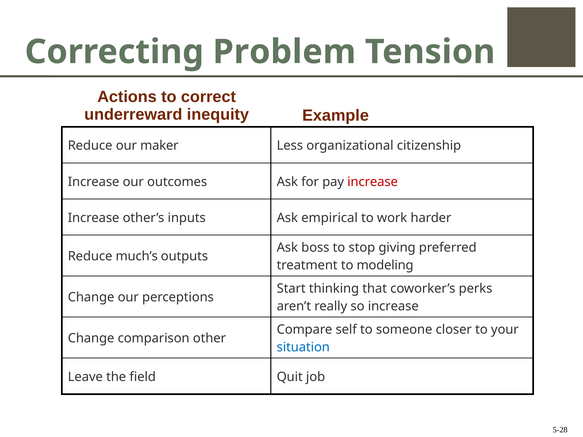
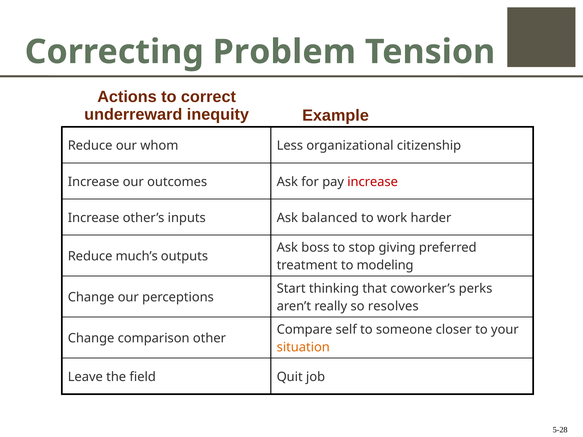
maker: maker -> whom (159, 146)
empirical: empirical -> balanced (329, 218)
so increase: increase -> resolves (393, 306)
situation colour: blue -> orange (303, 347)
